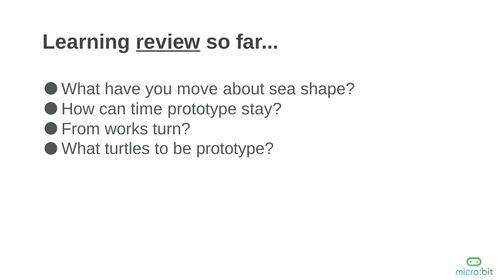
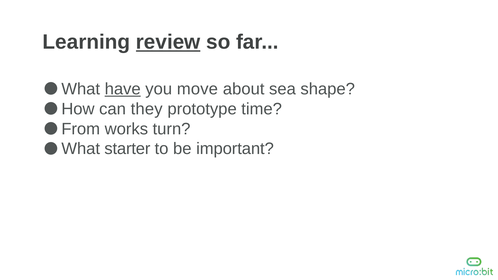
have underline: none -> present (123, 89)
time: time -> they (147, 109)
stay: stay -> time (262, 109)
turtles: turtles -> starter (127, 149)
be prototype: prototype -> important (235, 149)
